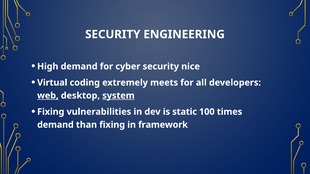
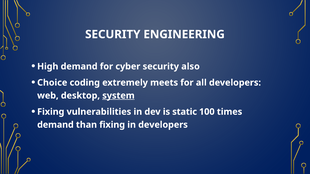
nice: nice -> also (191, 67)
Virtual: Virtual -> Choice (52, 83)
web underline: present -> none (48, 96)
in framework: framework -> developers (163, 125)
